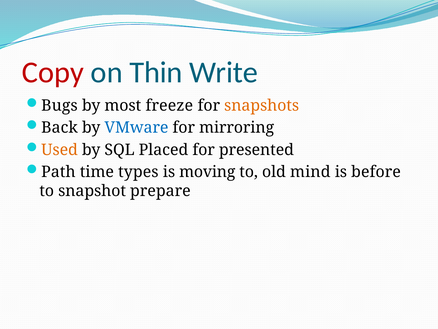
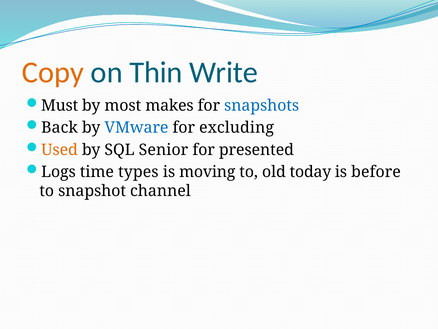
Copy colour: red -> orange (53, 72)
Bugs: Bugs -> Must (60, 105)
freeze: freeze -> makes (169, 105)
snapshots colour: orange -> blue (262, 105)
mirroring: mirroring -> excluding (237, 128)
Placed: Placed -> Senior (163, 150)
Path: Path -> Logs (58, 172)
mind: mind -> today (310, 172)
prepare: prepare -> channel (160, 191)
